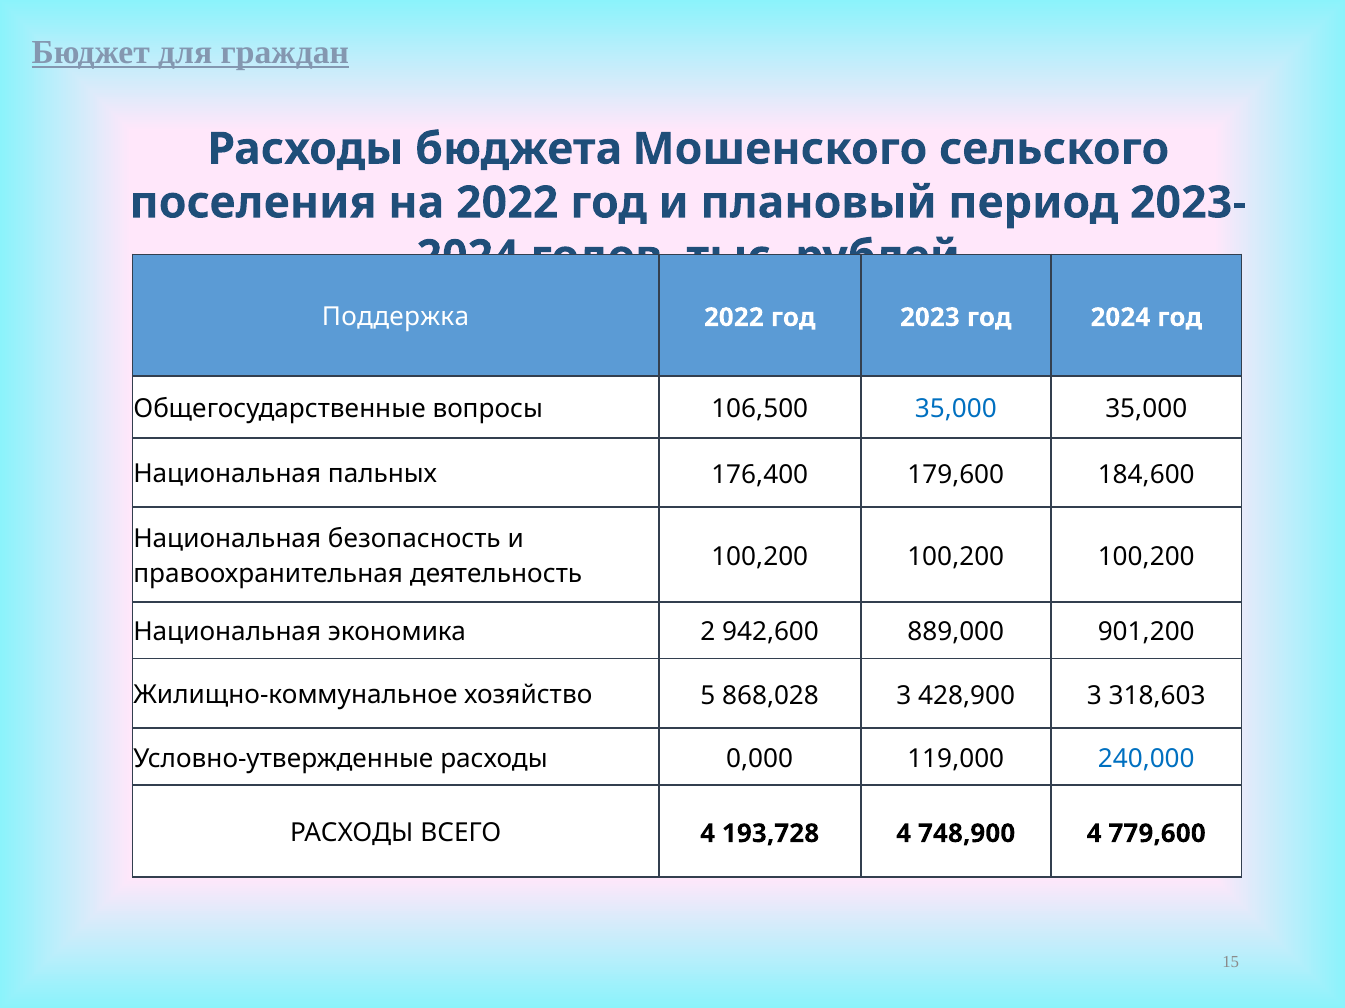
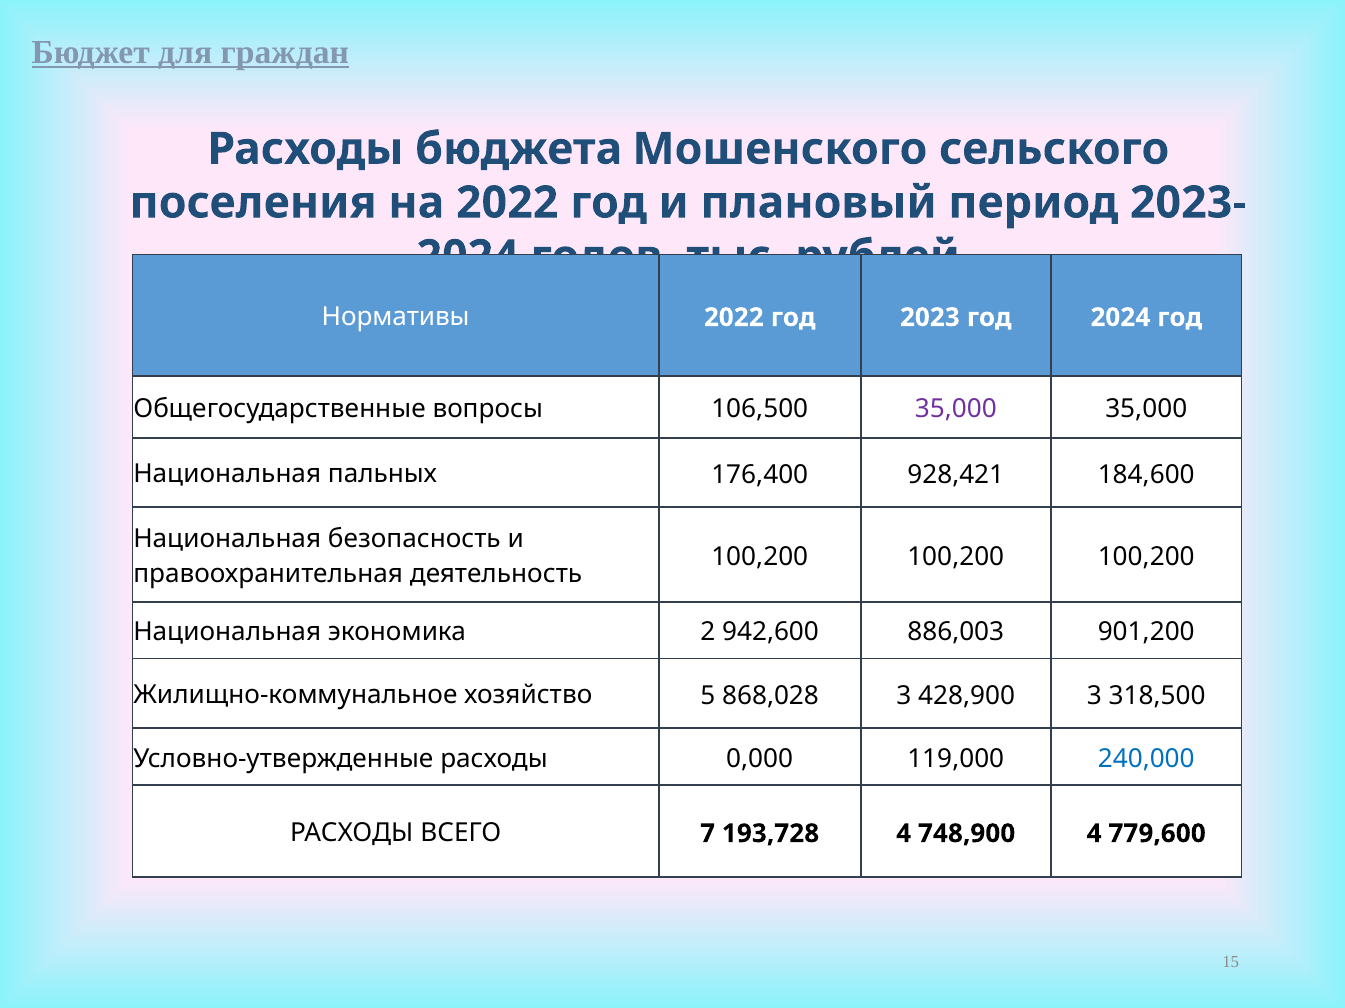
Поддержка: Поддержка -> Нормативы (396, 317)
35,000 colour: blue -> purple (956, 410)
179,600: 179,600 -> 928,421 (956, 475)
889,000: 889,000 -> 886,003 (956, 633)
318,603: 318,603 -> 318,500 (1157, 696)
ВСЕГО 4: 4 -> 7 (708, 834)
